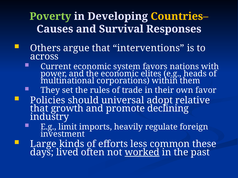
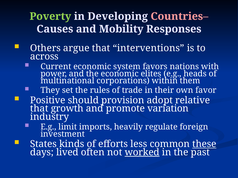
Countries– colour: yellow -> pink (179, 16)
Survival: Survival -> Mobility (121, 29)
Policies: Policies -> Positive (48, 101)
universal: universal -> provision (123, 101)
declining: declining -> variation (168, 109)
Large: Large -> States (43, 144)
these underline: none -> present (204, 144)
